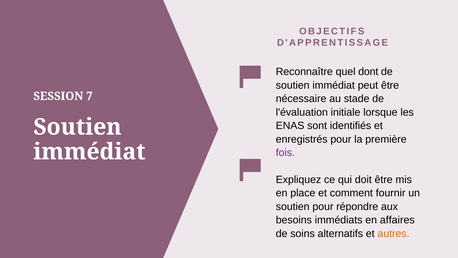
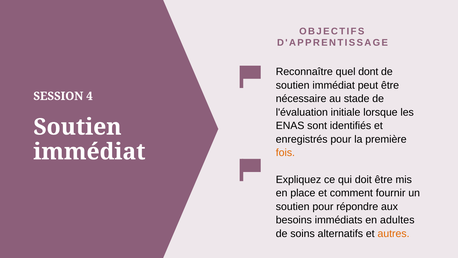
7: 7 -> 4 (90, 96)
fois colour: purple -> orange (285, 152)
affaires: affaires -> adultes (397, 220)
